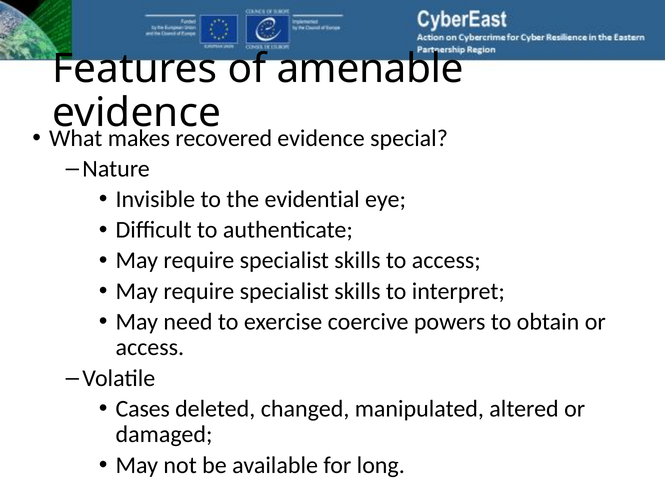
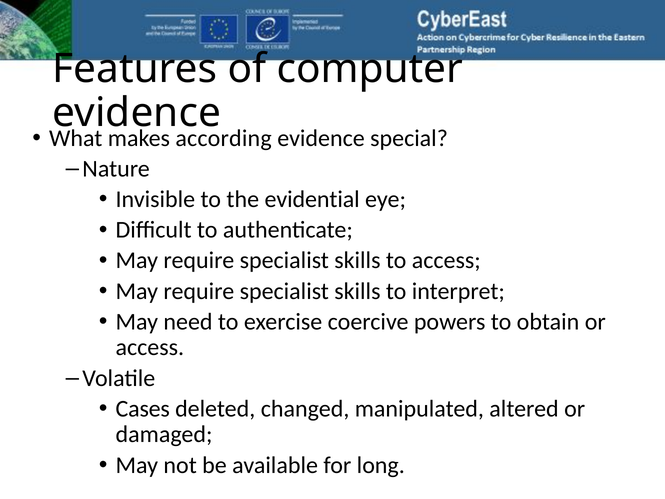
amenable: amenable -> computer (370, 69)
recovered: recovered -> according (224, 138)
